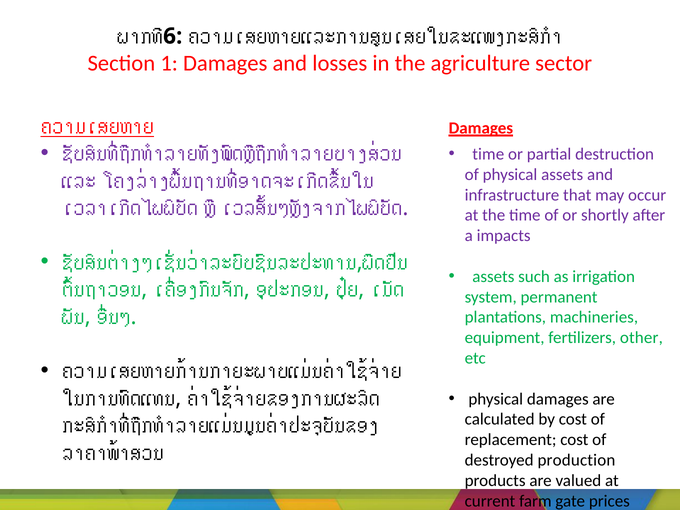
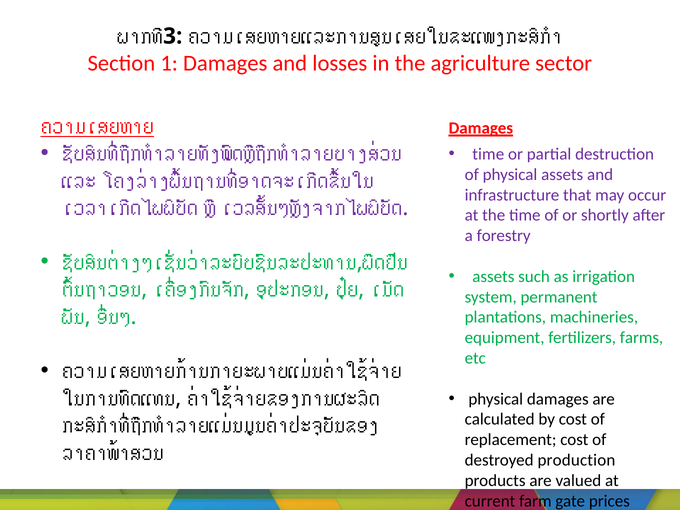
6: 6 -> 3 (173, 36)
impacts: impacts -> forestry (504, 236)
other: other -> farms (642, 338)
